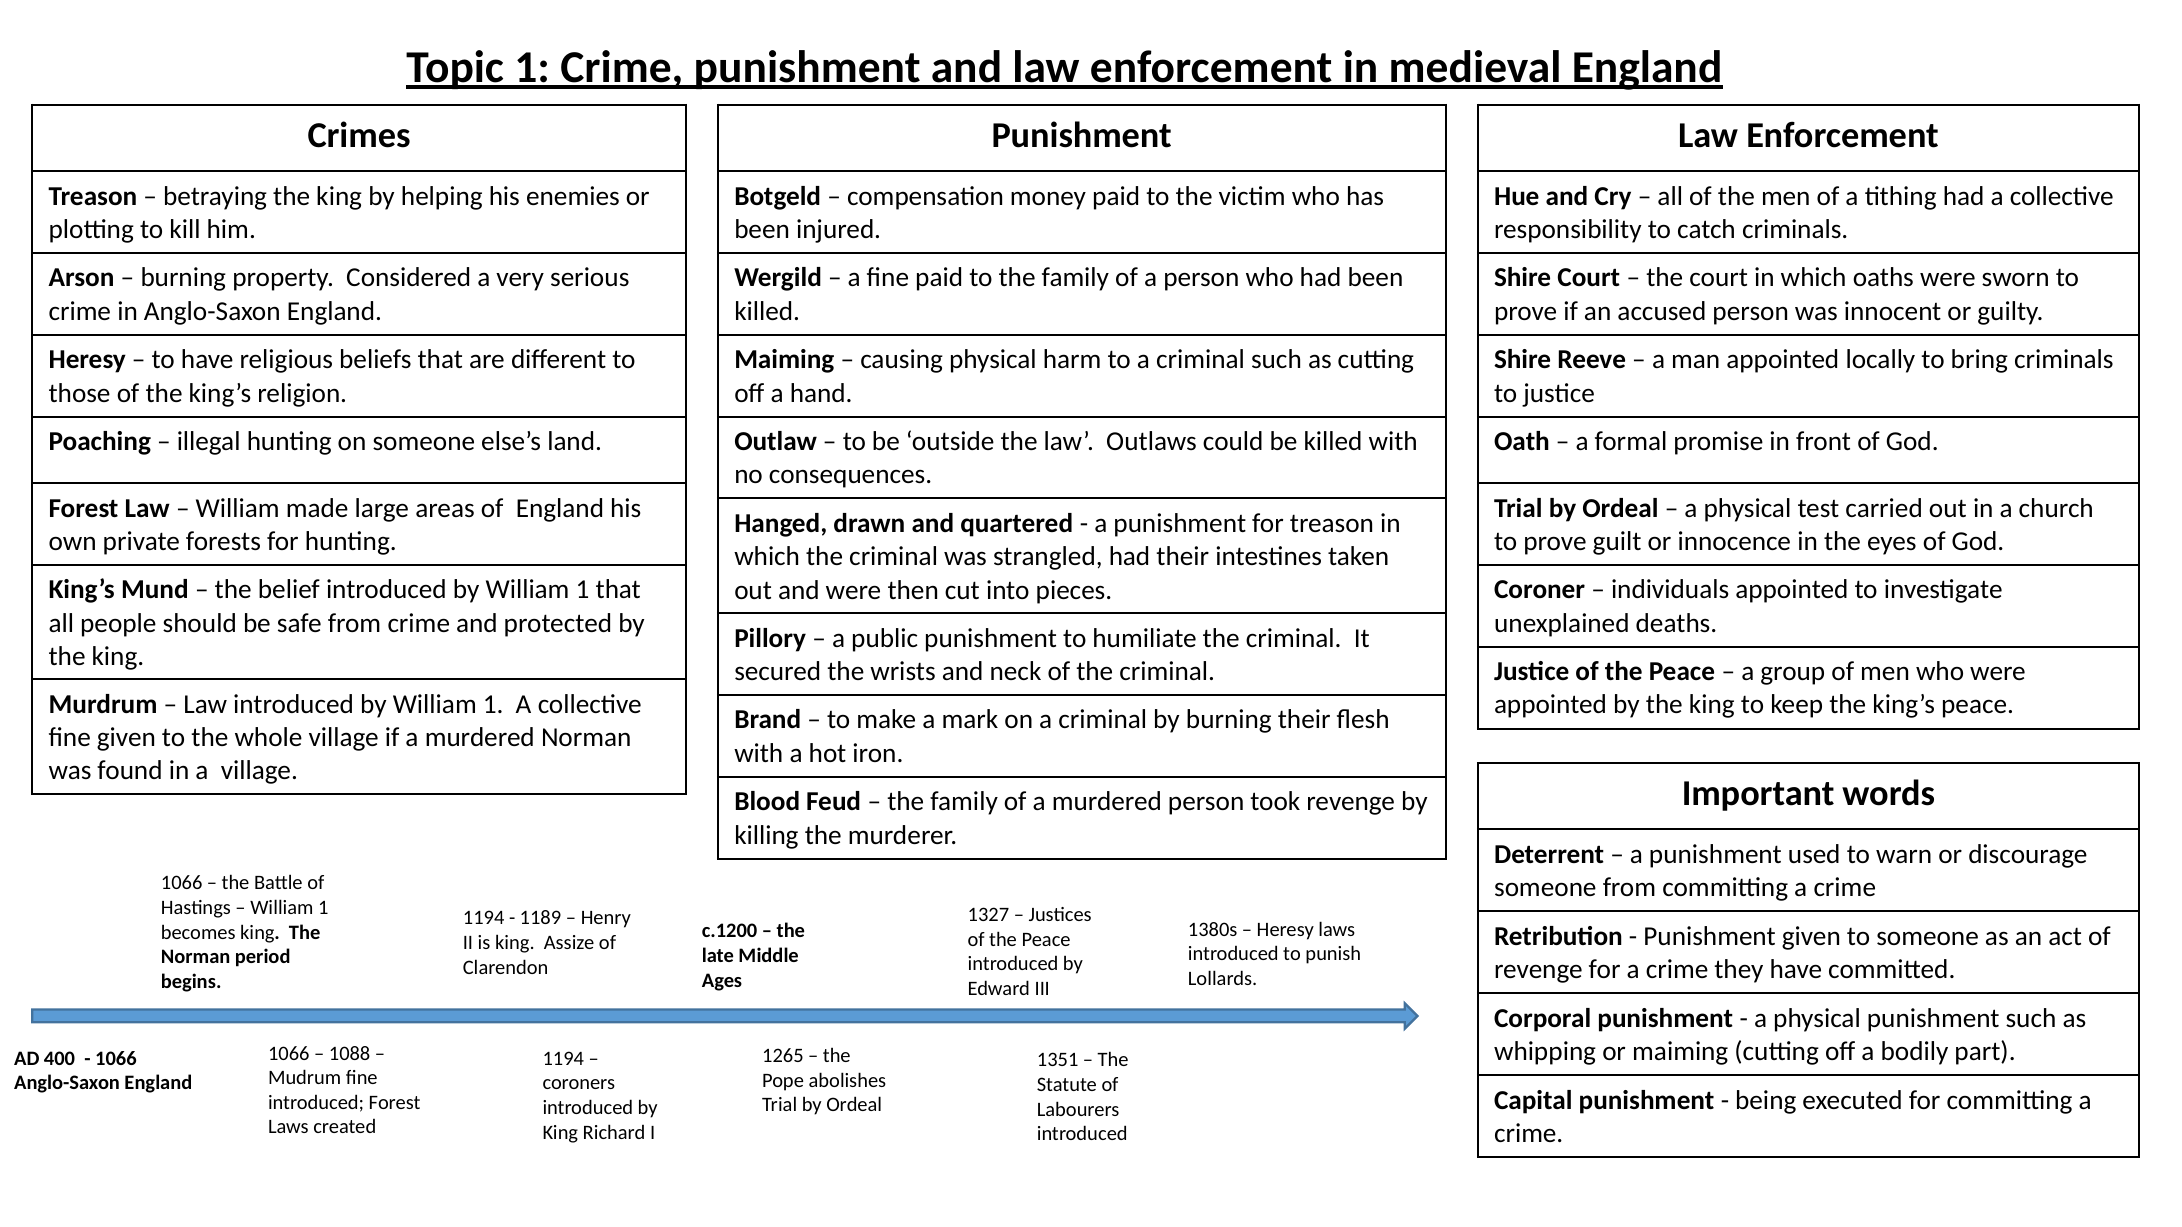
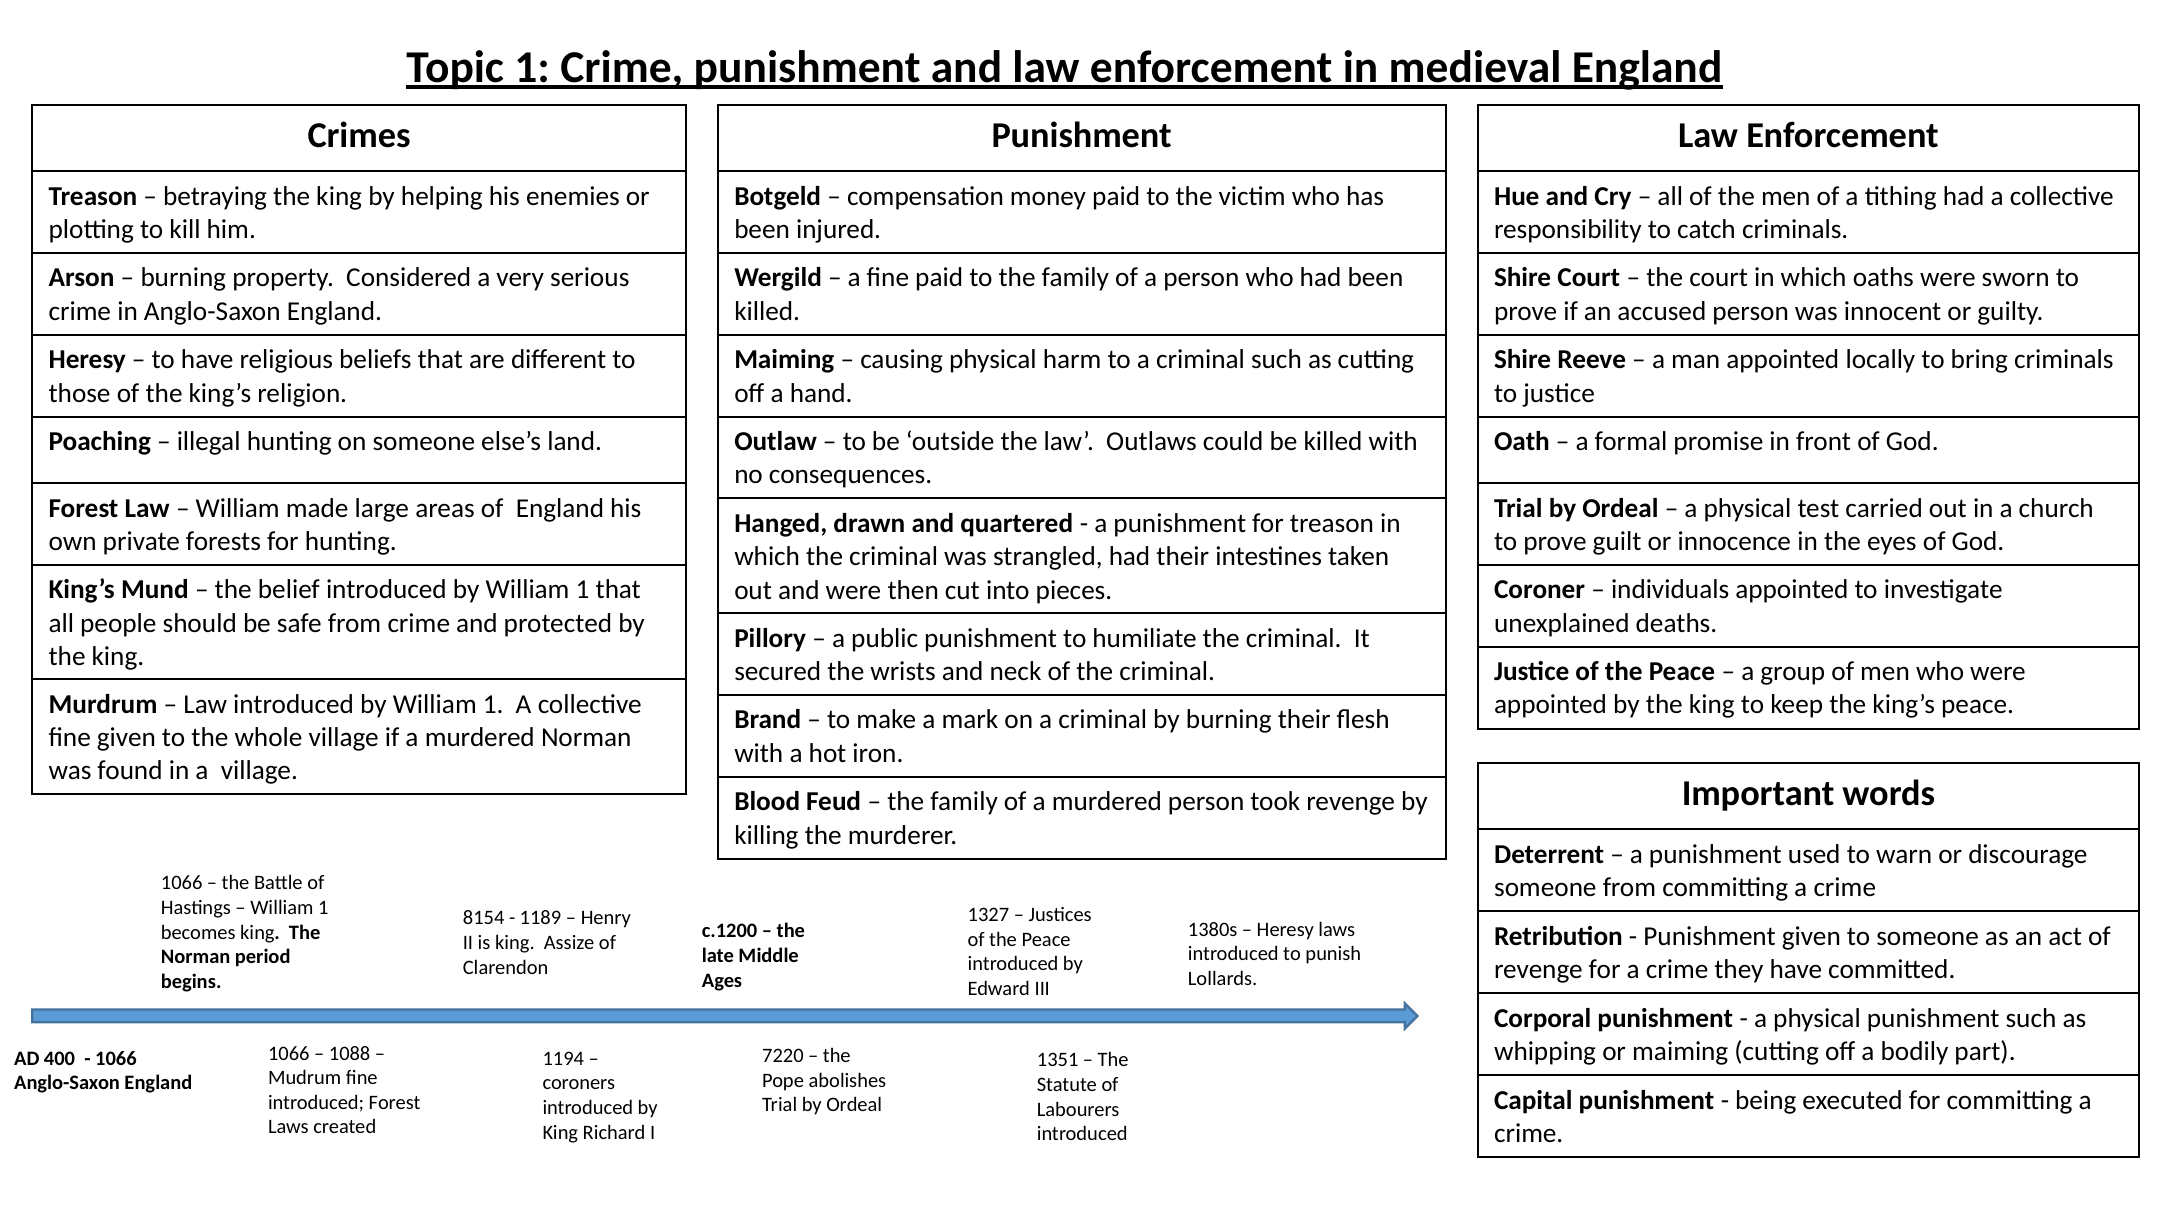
1194: 1194 -> 8154 (484, 918)
1265: 1265 -> 7220 (783, 1056)
